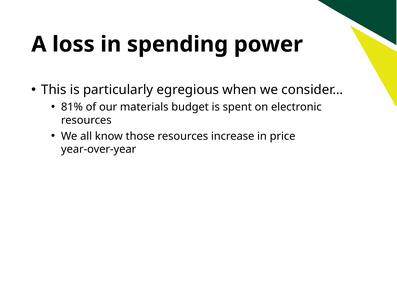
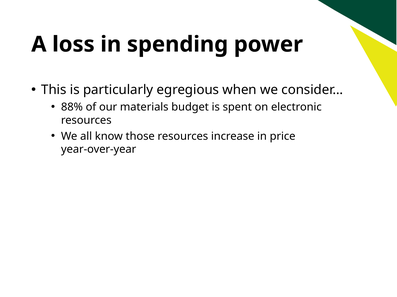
81%: 81% -> 88% (72, 107)
